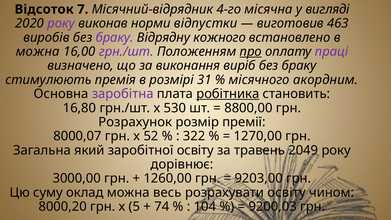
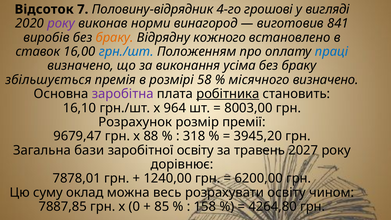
Місячний-відрядник: Місячний-відрядник -> Половину-відрядник (153, 9)
місячна: місячна -> грошові (269, 9)
відпустки: відпустки -> винагород (206, 23)
463: 463 -> 841 (338, 23)
браку colour: purple -> orange (115, 37)
можна: можна -> ставок (38, 52)
грн./шт colour: purple -> blue (126, 52)
про underline: present -> none (251, 52)
праці colour: purple -> blue (332, 52)
виріб: виріб -> усіма (239, 66)
стимулюють: стимулюють -> збільшується (48, 80)
31: 31 -> 58 (204, 80)
місячного акордним: акордним -> визначено (326, 80)
16,80: 16,80 -> 16,10 (79, 108)
530: 530 -> 964 (175, 108)
8800,00: 8800,00 -> 8003,00 (248, 108)
8000,07: 8000,07 -> 9679,47 (77, 136)
52: 52 -> 88 (151, 136)
322: 322 -> 318 (194, 136)
1270,00: 1270,00 -> 3945,20 (258, 136)
який: який -> бази (89, 150)
2049: 2049 -> 2027 (303, 150)
3000,00: 3000,00 -> 7878,01 (77, 178)
1260,00: 1260,00 -> 1240,00 (168, 178)
9203,00: 9203,00 -> 6200,00 (259, 178)
8000,20: 8000,20 -> 7887,85 (63, 207)
5: 5 -> 0 (134, 207)
74: 74 -> 85 (162, 207)
104: 104 -> 158 (205, 207)
9200,03: 9200,03 -> 4264,80 (273, 207)
